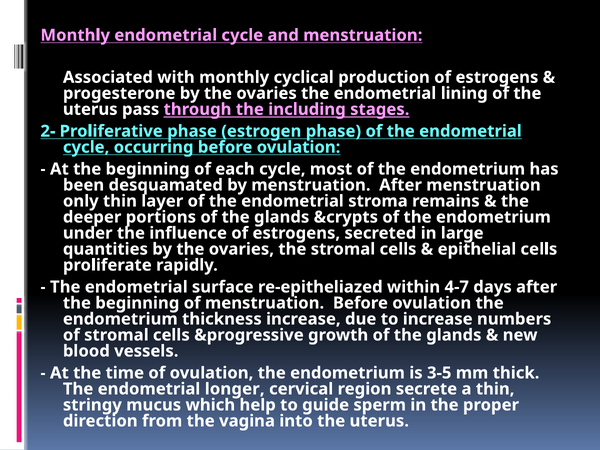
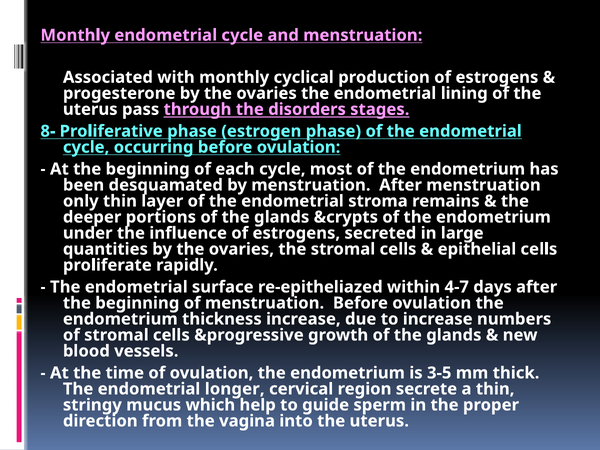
including: including -> disorders (307, 109)
2-: 2- -> 8- (48, 131)
